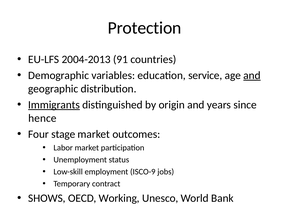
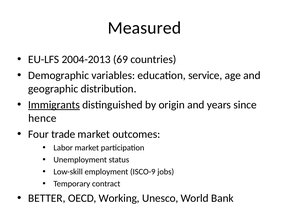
Protection: Protection -> Measured (144, 28)
91: 91 -> 69 (121, 60)
and underline: present -> none (252, 76)
stage: stage -> trade (63, 135)
SHOWS: SHOWS -> BETTER (47, 199)
